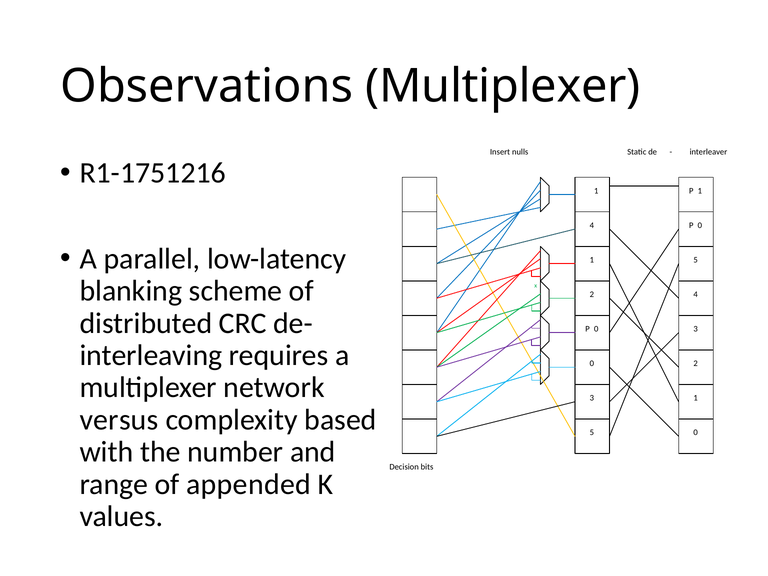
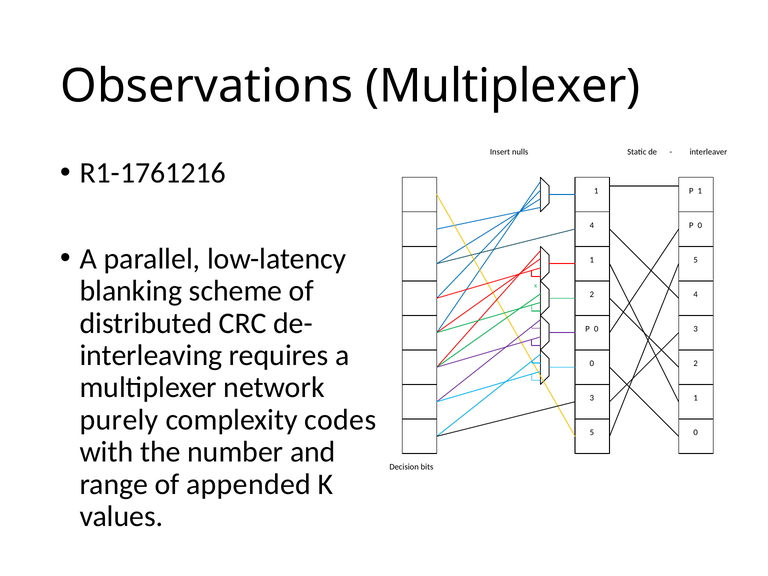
R1-1751216: R1-1751216 -> R1-1761216 (153, 173)
versus: versus -> purely (119, 420)
based: based -> codes (340, 420)
